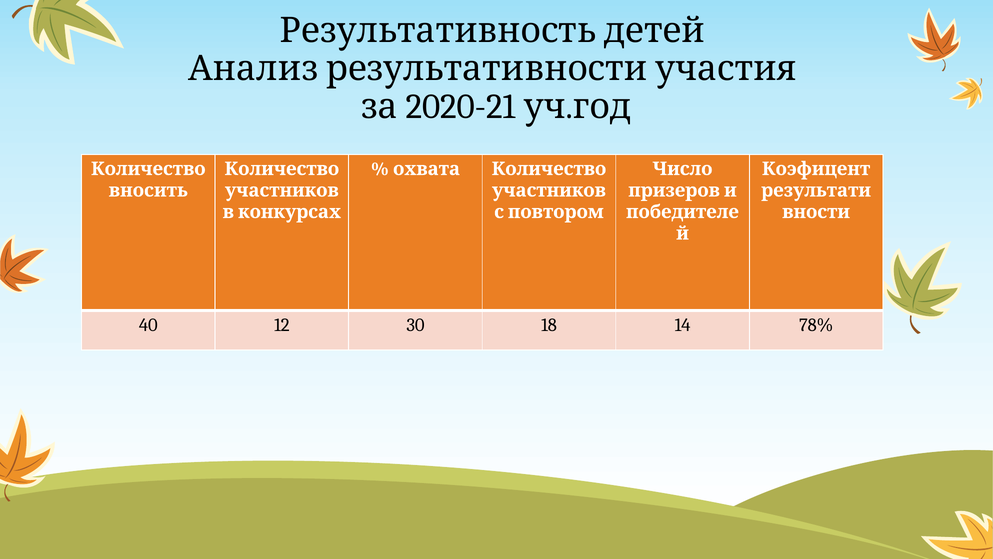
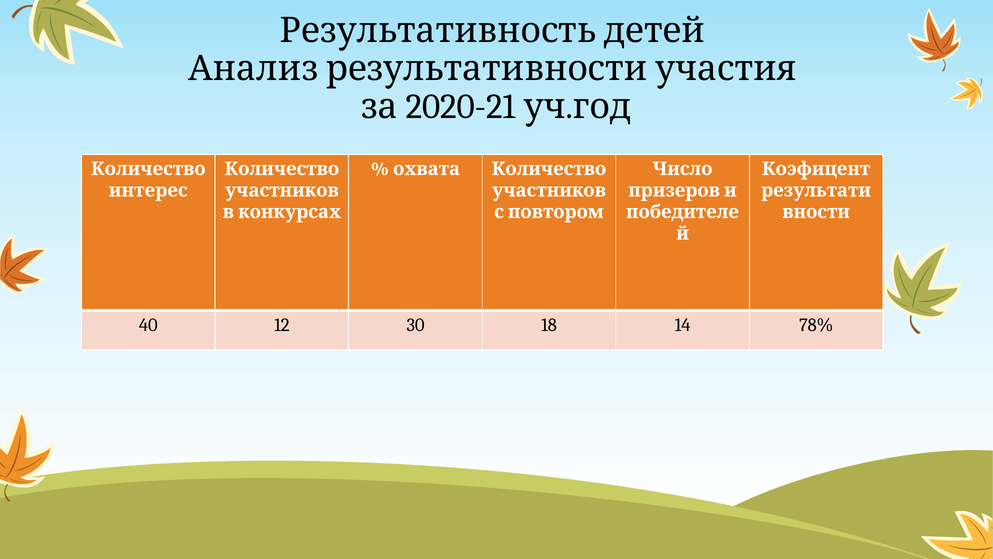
вносить: вносить -> интерес (148, 190)
